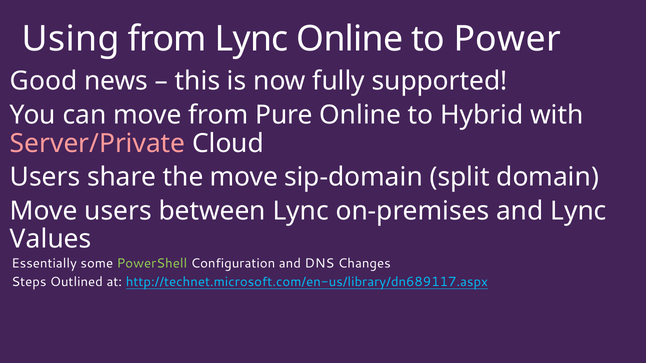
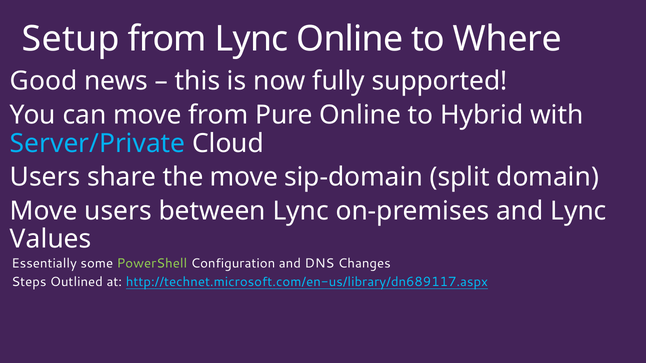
Using: Using -> Setup (71, 39)
Power: Power -> Where (508, 39)
Server/Private colour: pink -> light blue (98, 143)
